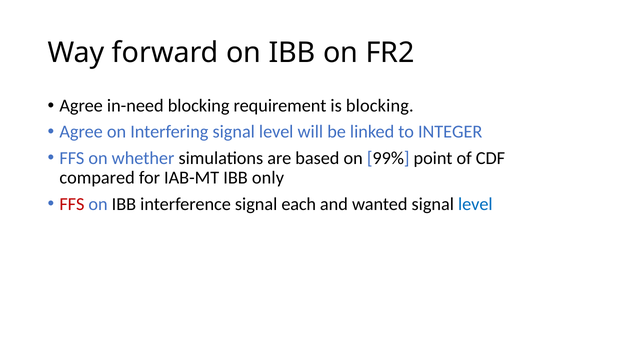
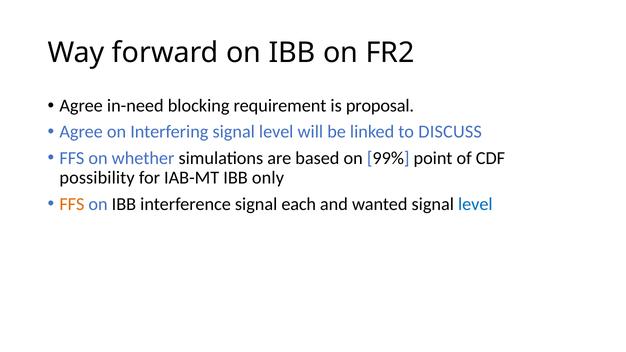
is blocking: blocking -> proposal (380, 106)
INTEGER: INTEGER -> DISCUSS (450, 132)
compared: compared -> possibility (97, 178)
FFS colour: red -> orange (72, 204)
